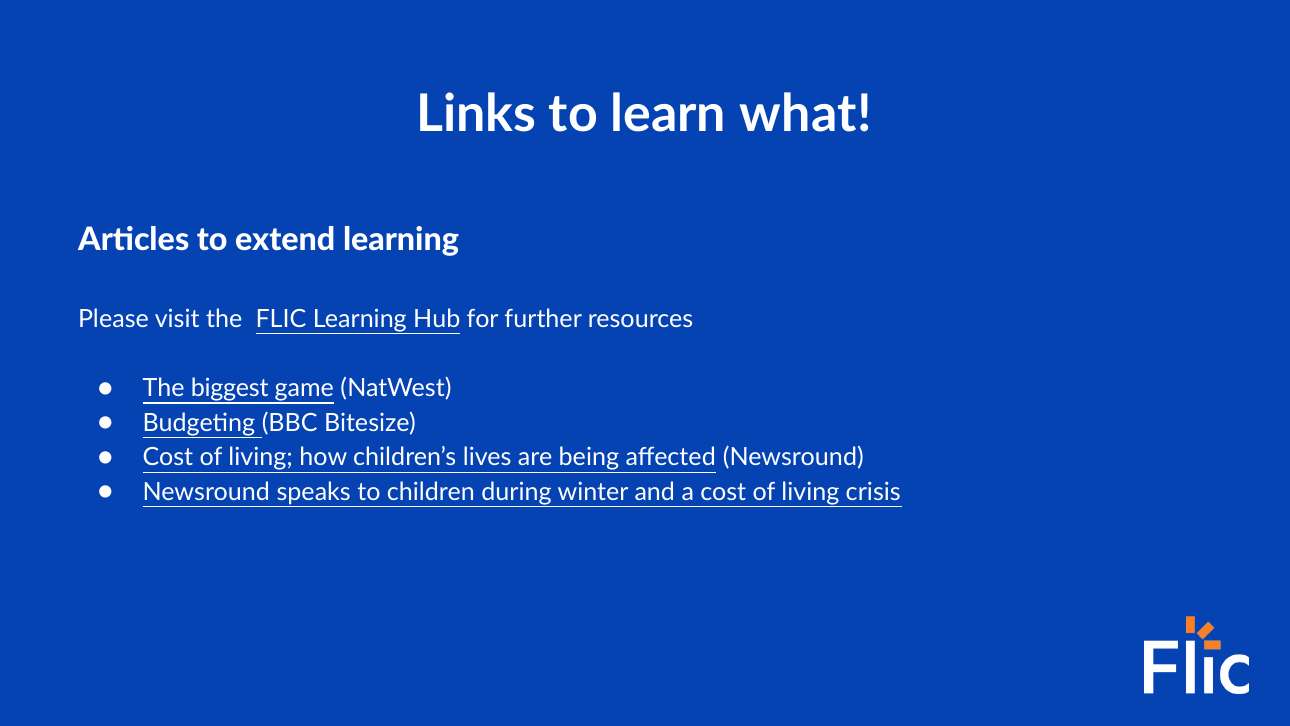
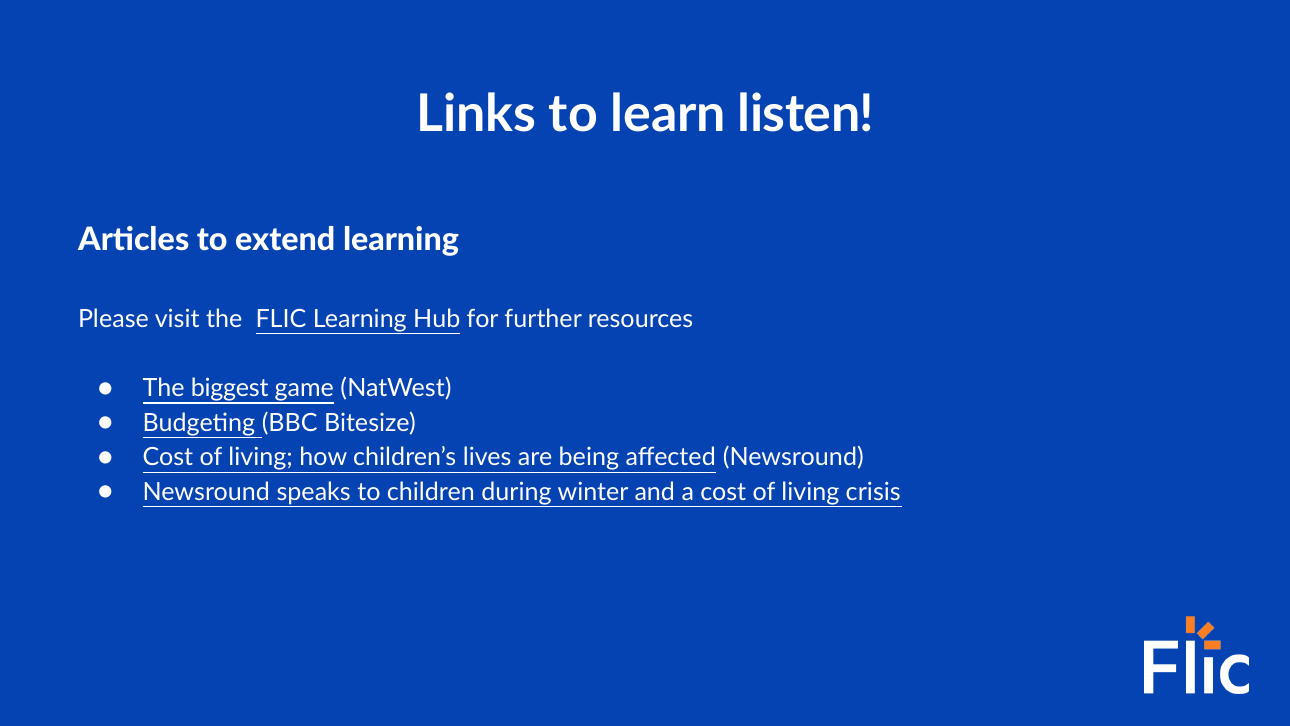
what: what -> listen (806, 114)
